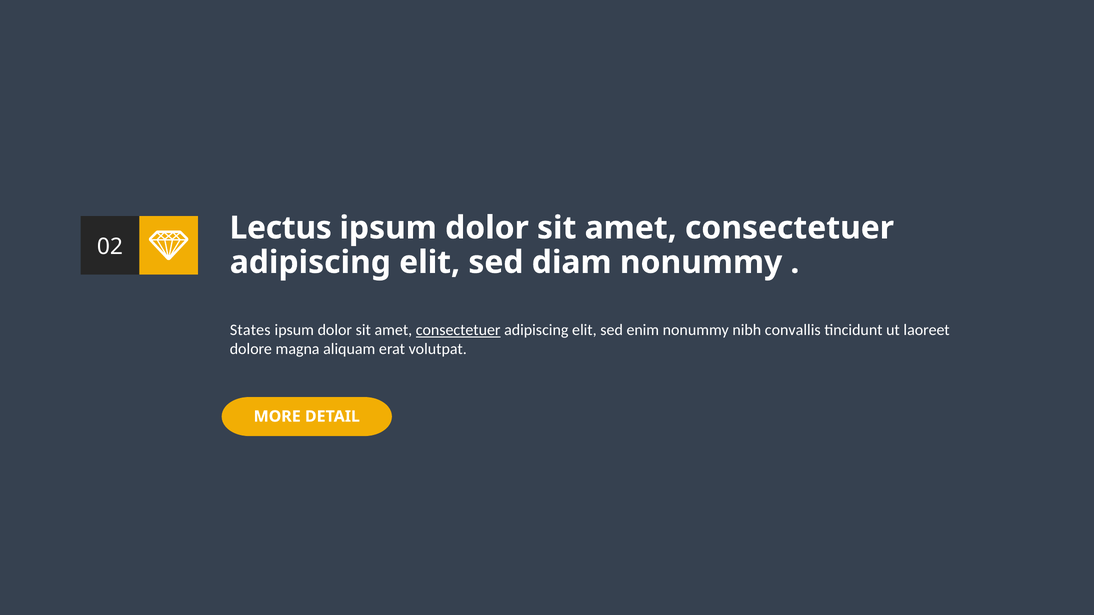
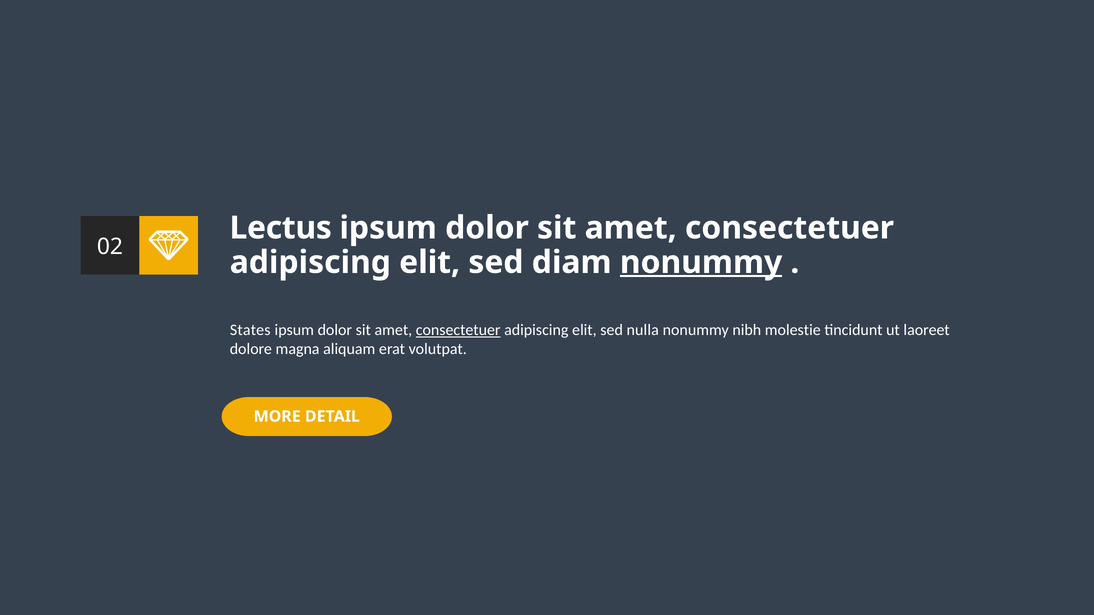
nonummy underline: none -> present (701, 263)
enim: enim -> nulla (643, 330)
convallis: convallis -> molestie (793, 330)
